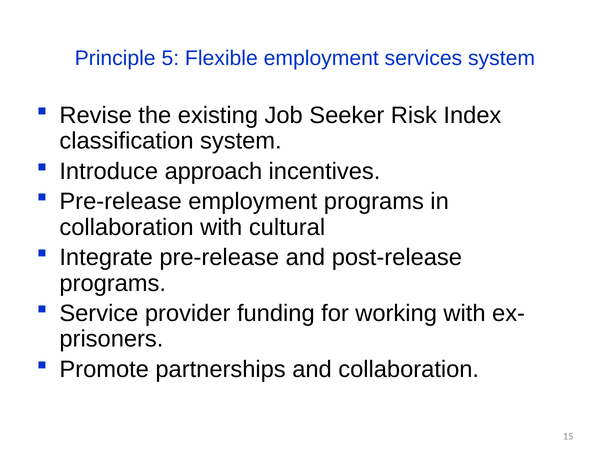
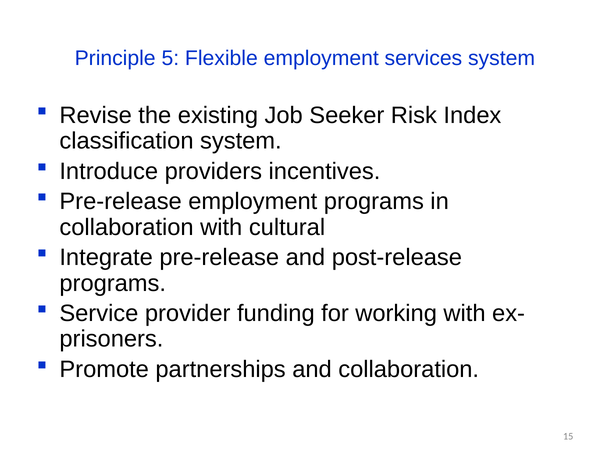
approach: approach -> providers (213, 171)
